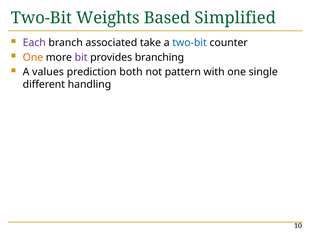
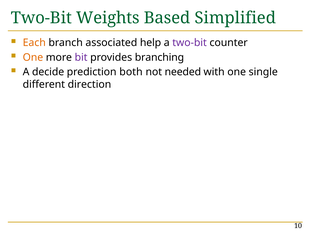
Each colour: purple -> orange (34, 43)
take: take -> help (151, 43)
two-bit colour: blue -> purple (190, 43)
values: values -> decide (48, 72)
pattern: pattern -> needed (183, 72)
handling: handling -> direction (89, 84)
